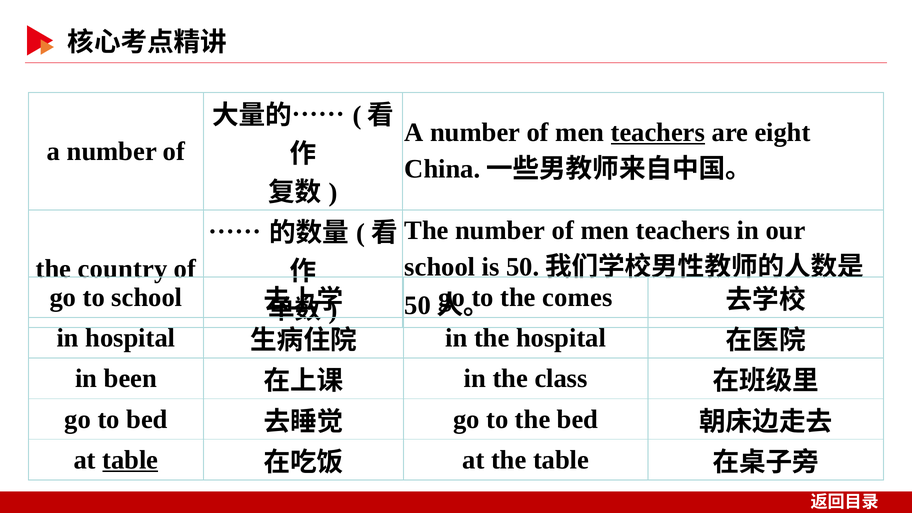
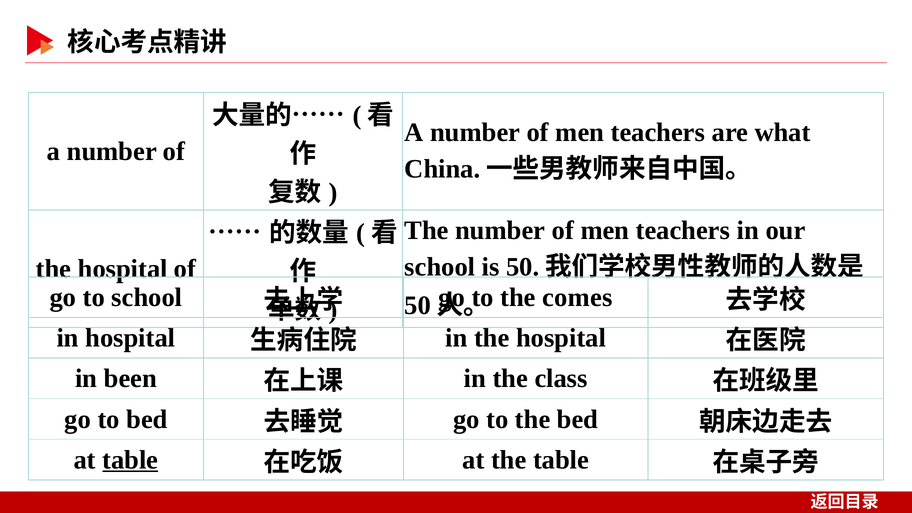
teachers underline: present -> none (658, 132)
eight: eight -> what (783, 132)
country: country -> hospital (123, 269)
